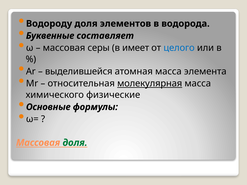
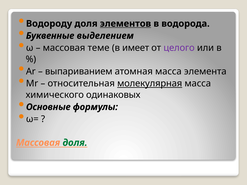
элементов underline: none -> present (126, 24)
составляет: составляет -> выделением (105, 36)
серы: серы -> теме (99, 48)
целого colour: blue -> purple (179, 48)
выделившейся: выделившейся -> выпариванием (79, 71)
физические: физические -> одинаковых (113, 95)
